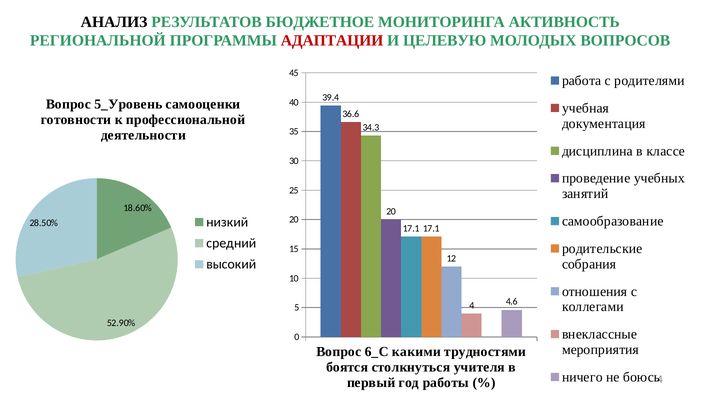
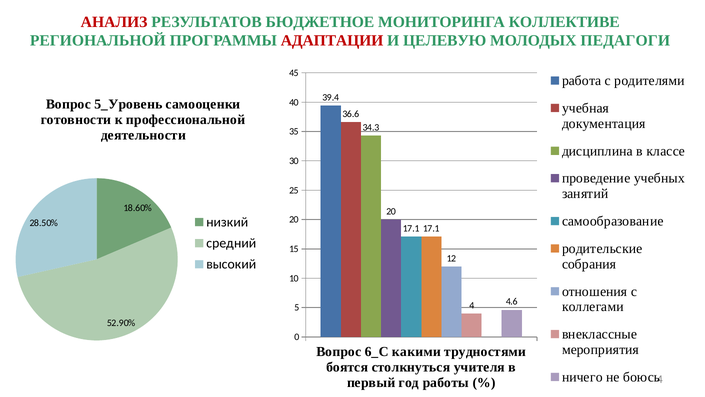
АНАЛИЗ colour: black -> red (114, 22)
АКТИВНОСТЬ: АКТИВНОСТЬ -> КОЛЛЕКТИВЕ (564, 22)
ВОПРОСОВ: ВОПРОСОВ -> ПЕДАГОГИ (625, 41)
